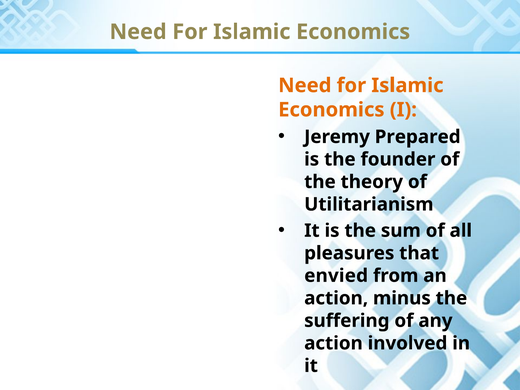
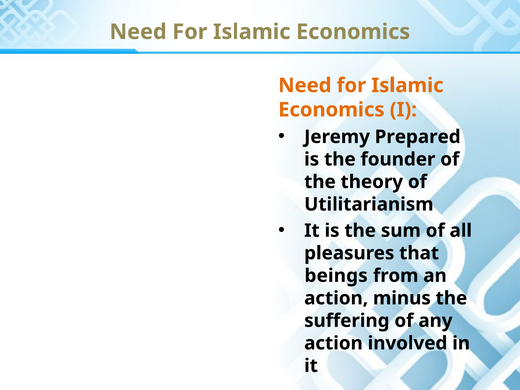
envied: envied -> beings (336, 276)
